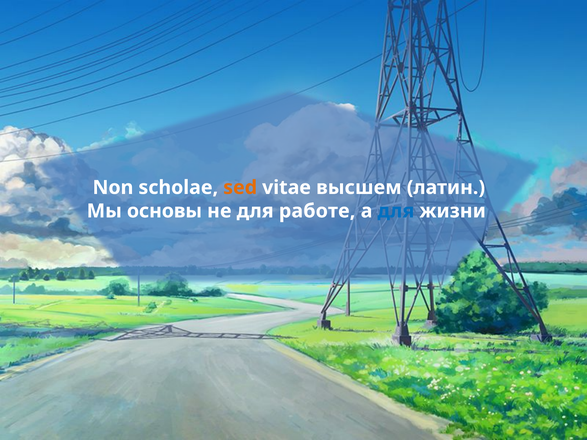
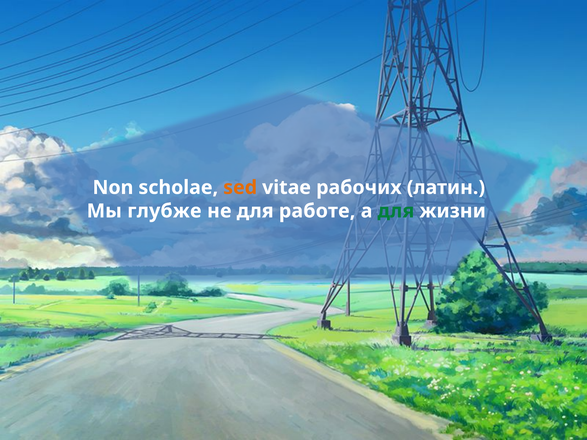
высшем: высшем -> рабочих (359, 188)
основы: основы -> глубже (164, 211)
для colour: blue -> green (396, 211)
